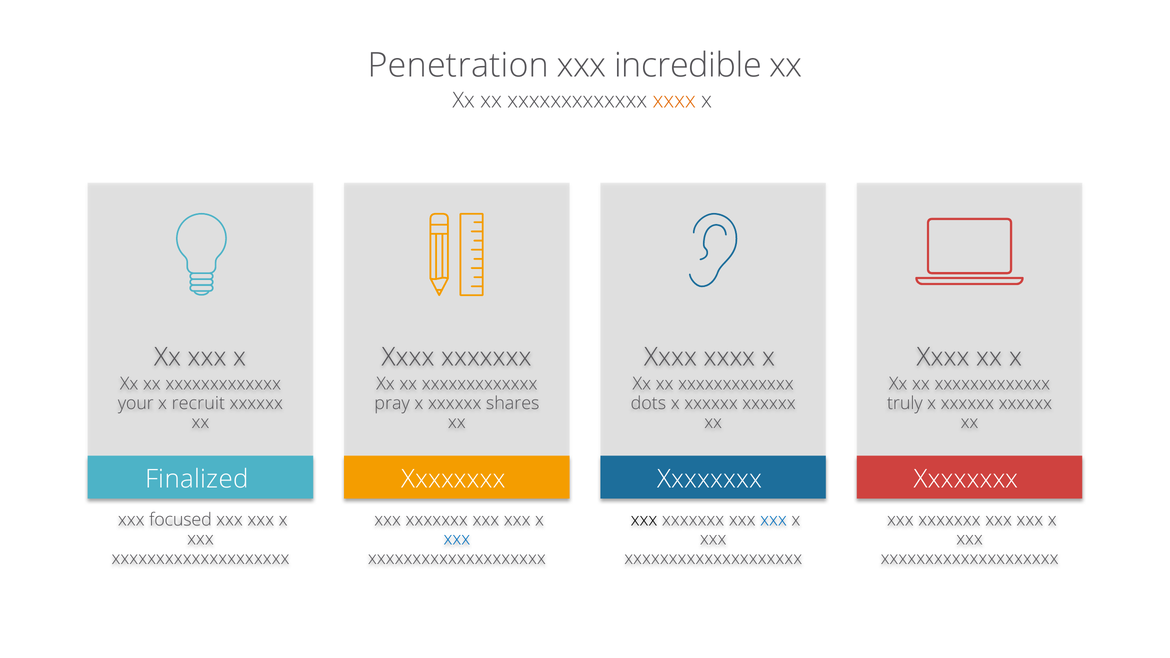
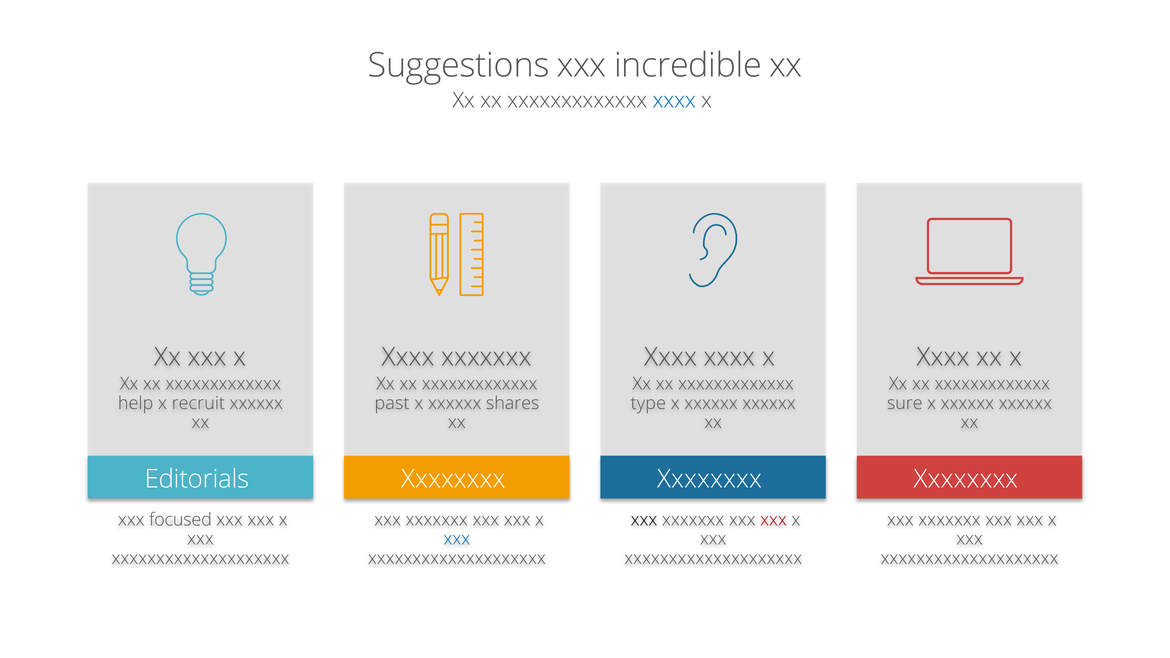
Penetration: Penetration -> Suggestions (459, 65)
xxxx colour: orange -> blue (674, 100)
your: your -> help (136, 403)
pray: pray -> past (392, 403)
dots: dots -> type (648, 403)
truly: truly -> sure (905, 403)
Finalized: Finalized -> Editorials (197, 479)
xxx colour: blue -> red (774, 520)
